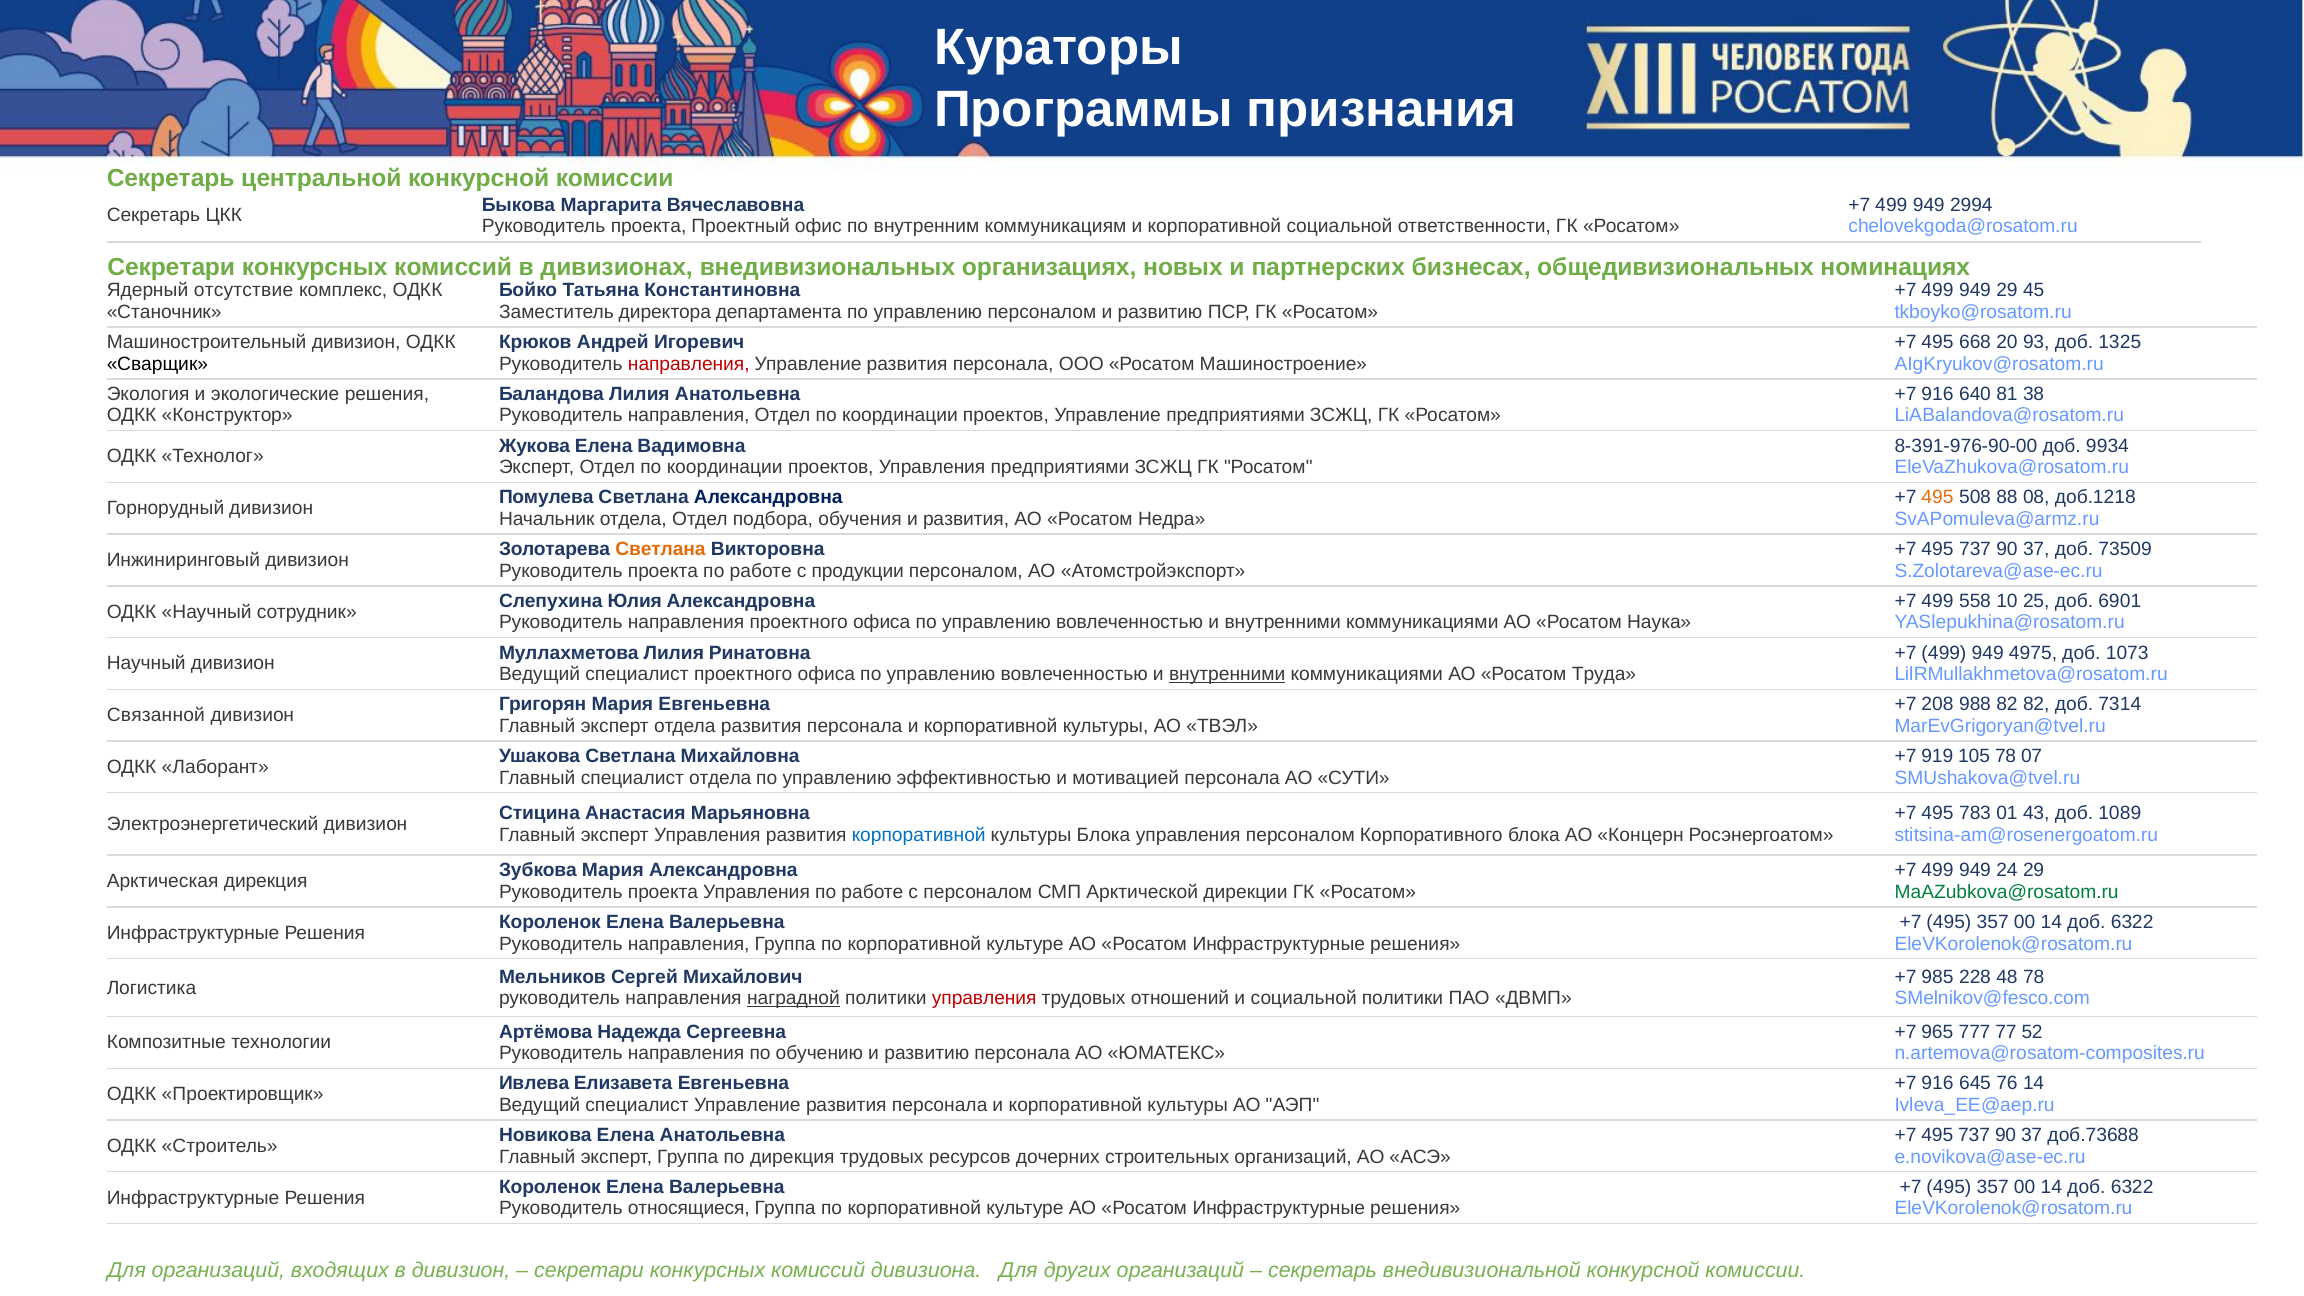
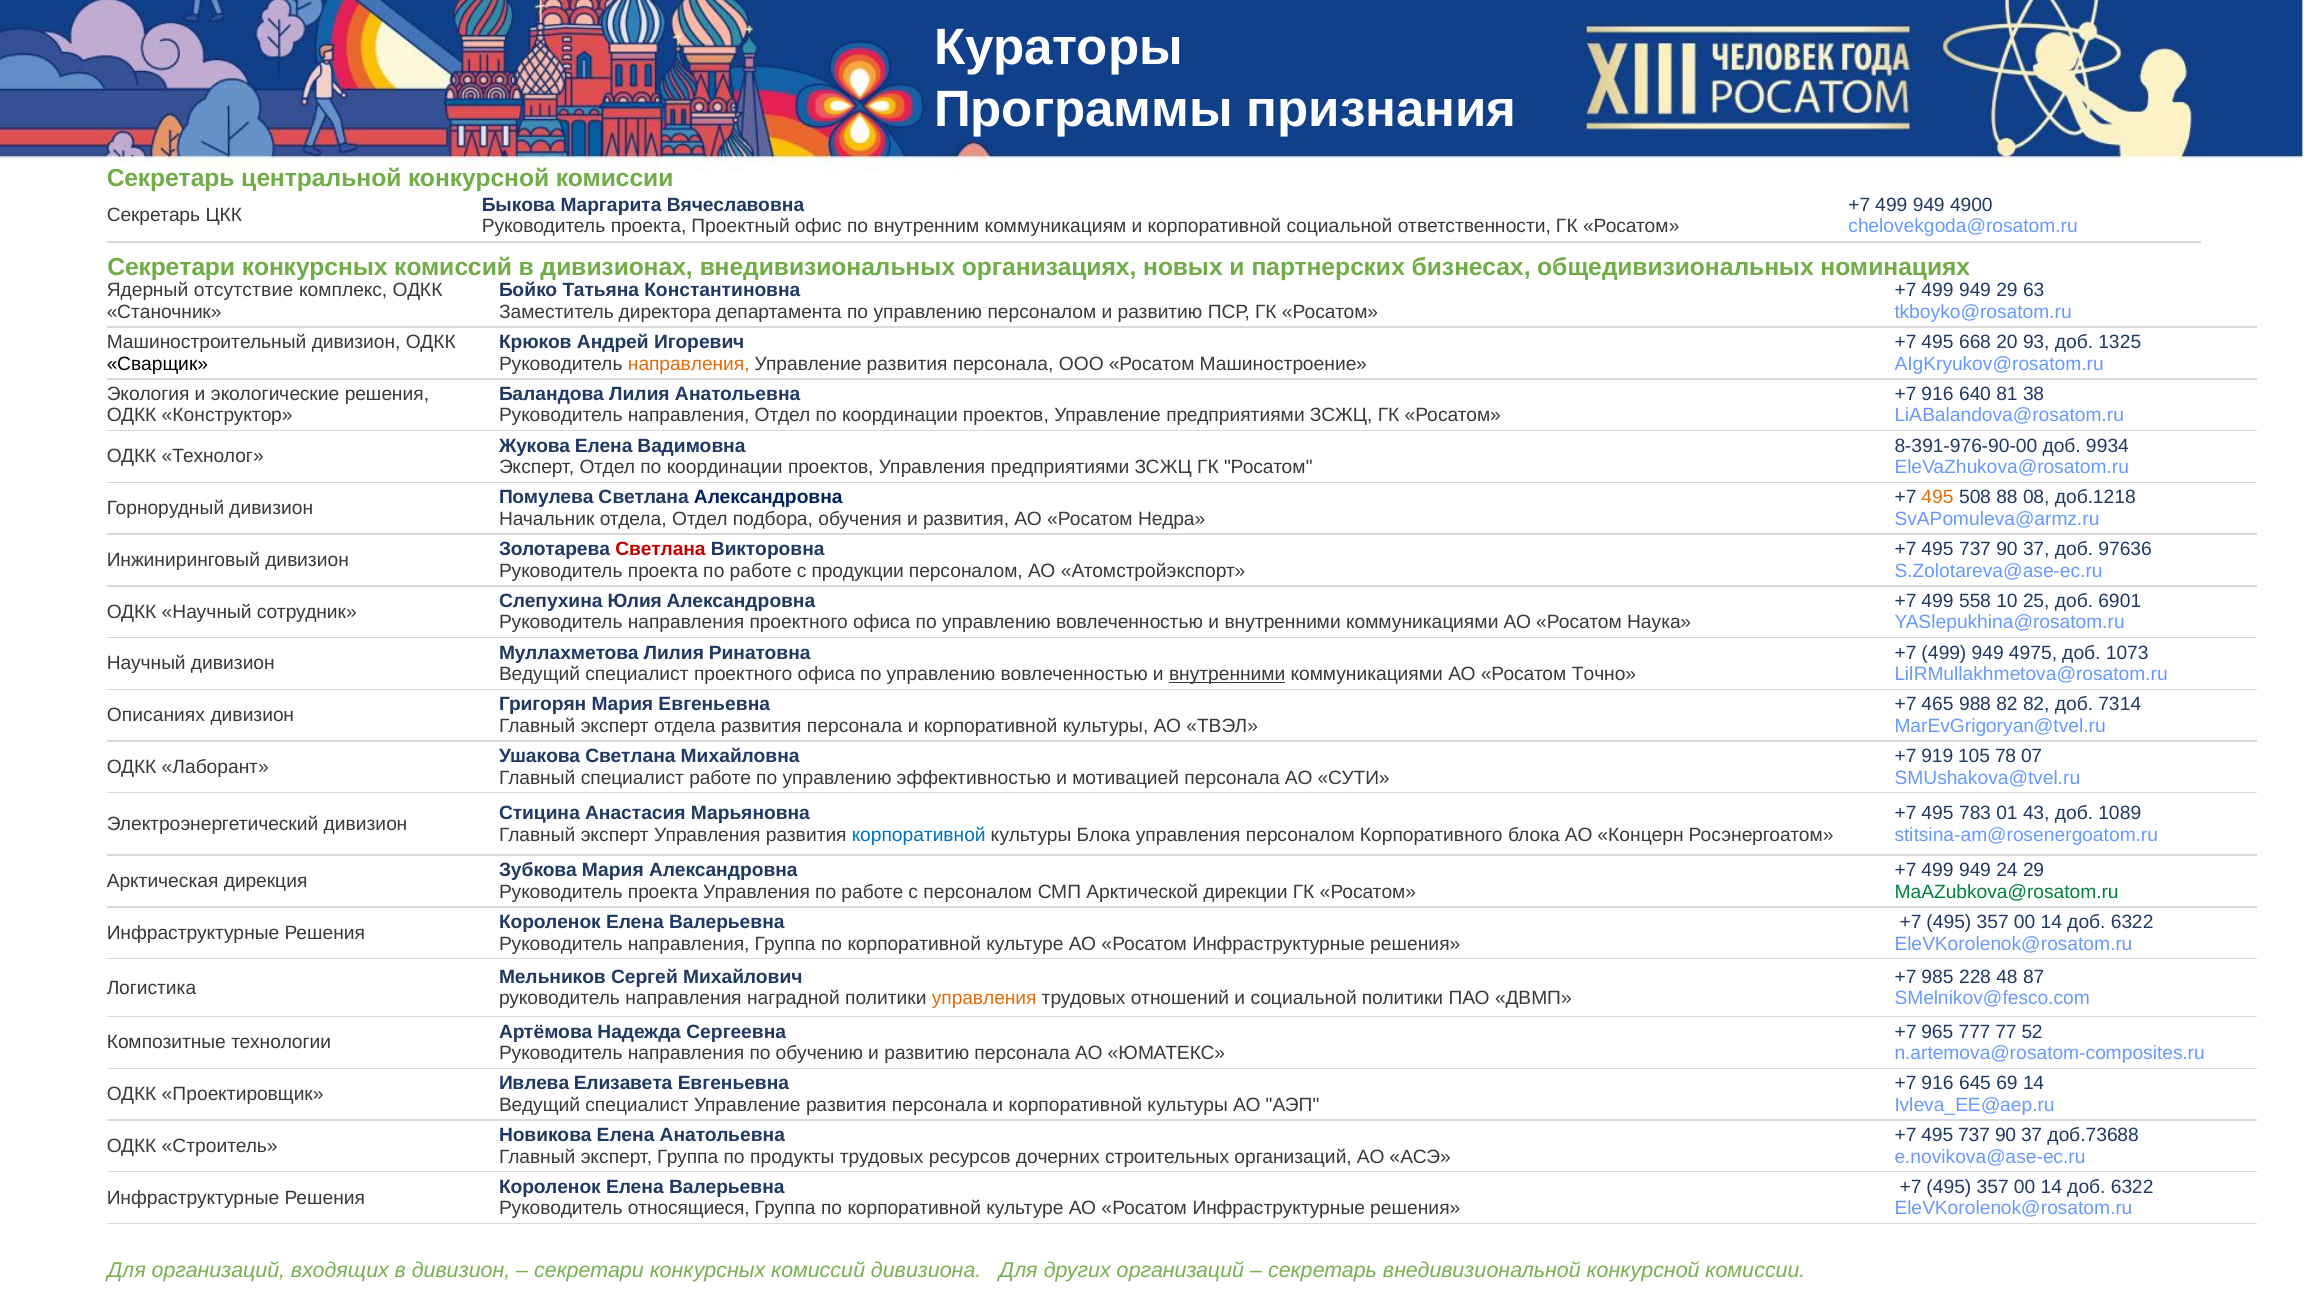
2994: 2994 -> 4900 (1971, 205)
45: 45 -> 63 (2034, 291)
направления colour: red -> orange (689, 364)
Светлана colour: orange -> red (660, 549)
73509: 73509 -> 97636 (2125, 549)
Труда: Труда -> Точно (1604, 674)
208: 208 -> 465 (1938, 705)
Связанной: Связанной -> Описаниях (156, 715)
специалист отдела: отдела -> работе (720, 778)
48 78: 78 -> 87 (2034, 977)
наградной underline: present -> none (793, 999)
управления colour: red -> orange (984, 999)
76: 76 -> 69 (2007, 1084)
по дирекция: дирекция -> продукты (792, 1157)
